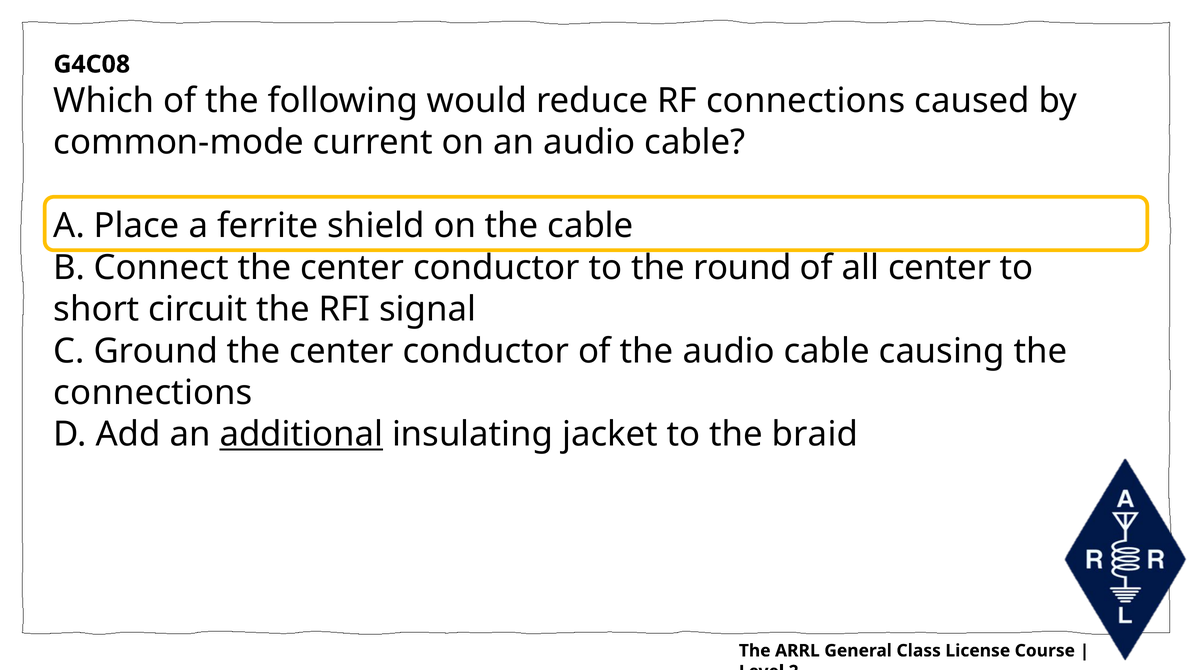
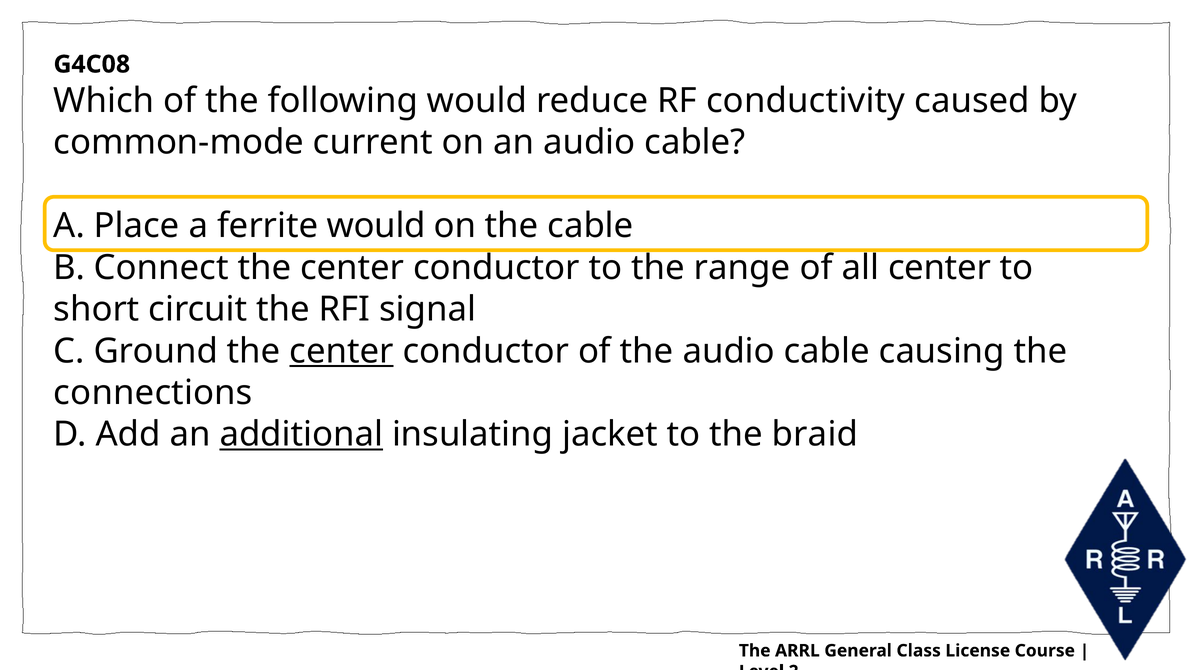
RF connections: connections -> conductivity (806, 101)
ferrite shield: shield -> would (376, 226)
round: round -> range (742, 268)
center underline: none -> present (342, 351)
